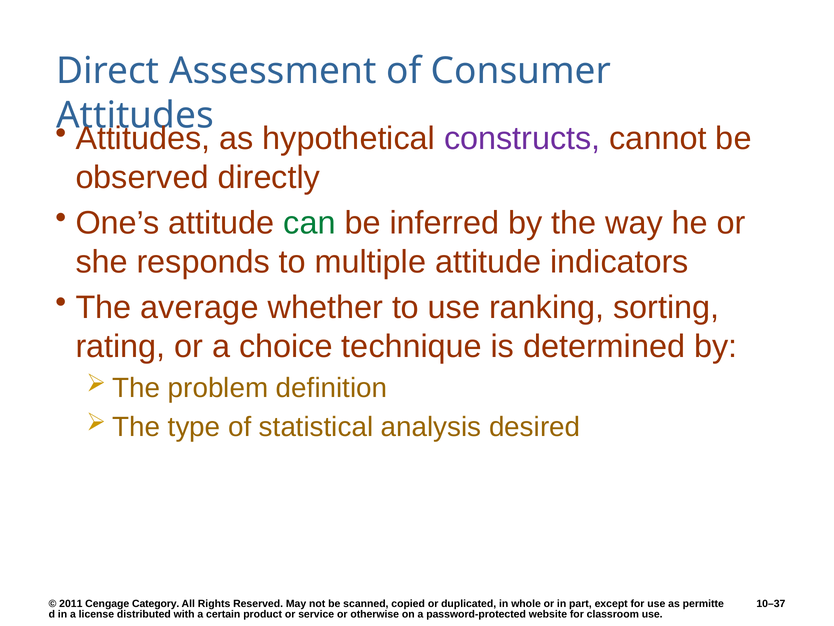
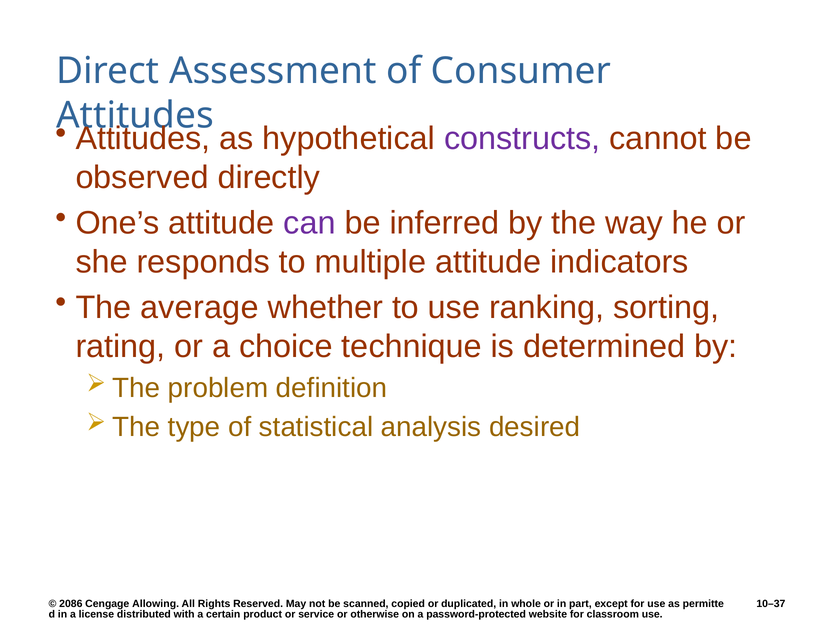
can colour: green -> purple (310, 223)
2011: 2011 -> 2086 (71, 603)
Category: Category -> Allowing (156, 603)
